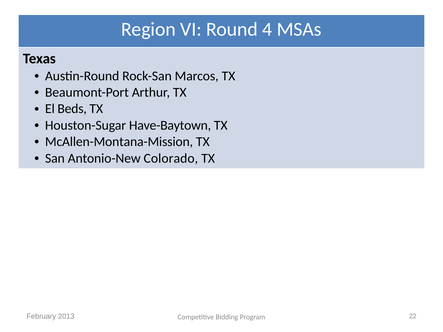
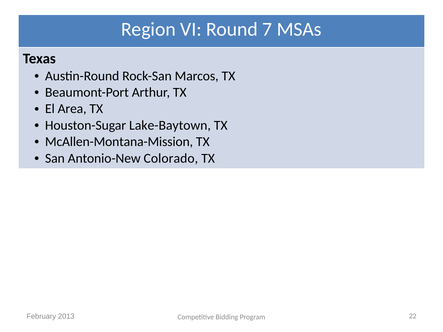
4: 4 -> 7 (267, 29)
Beds: Beds -> Area (72, 109)
Have-Baytown: Have-Baytown -> Lake-Baytown (170, 125)
